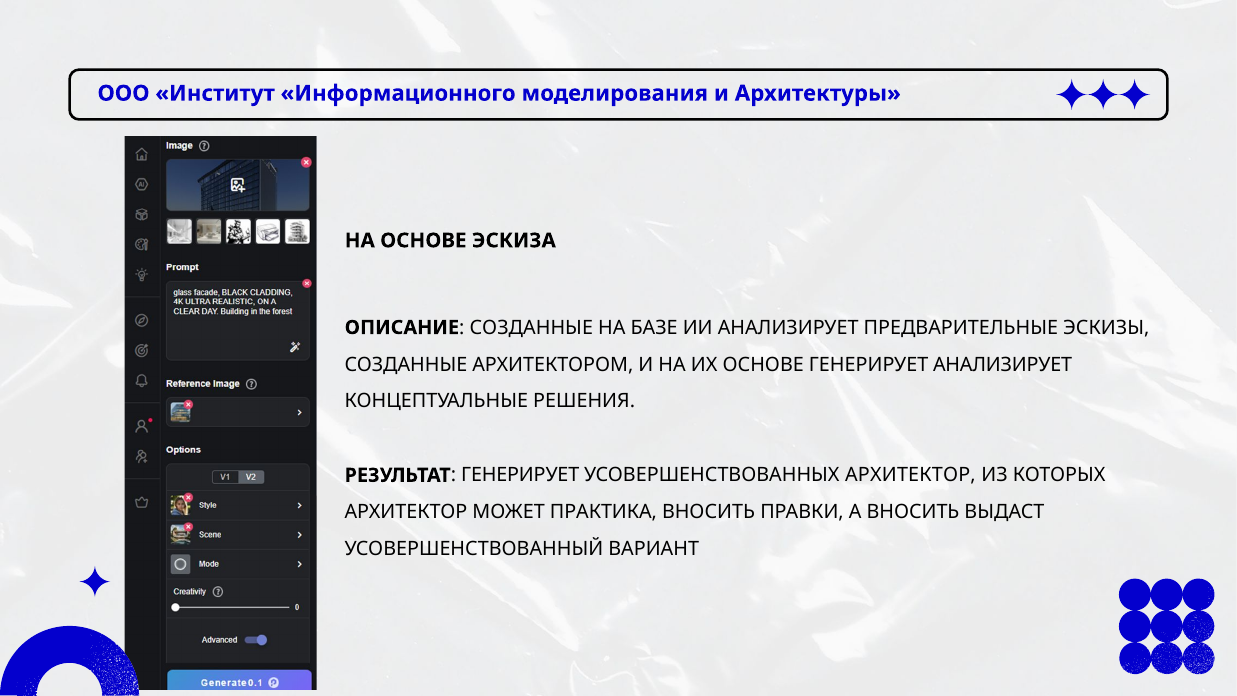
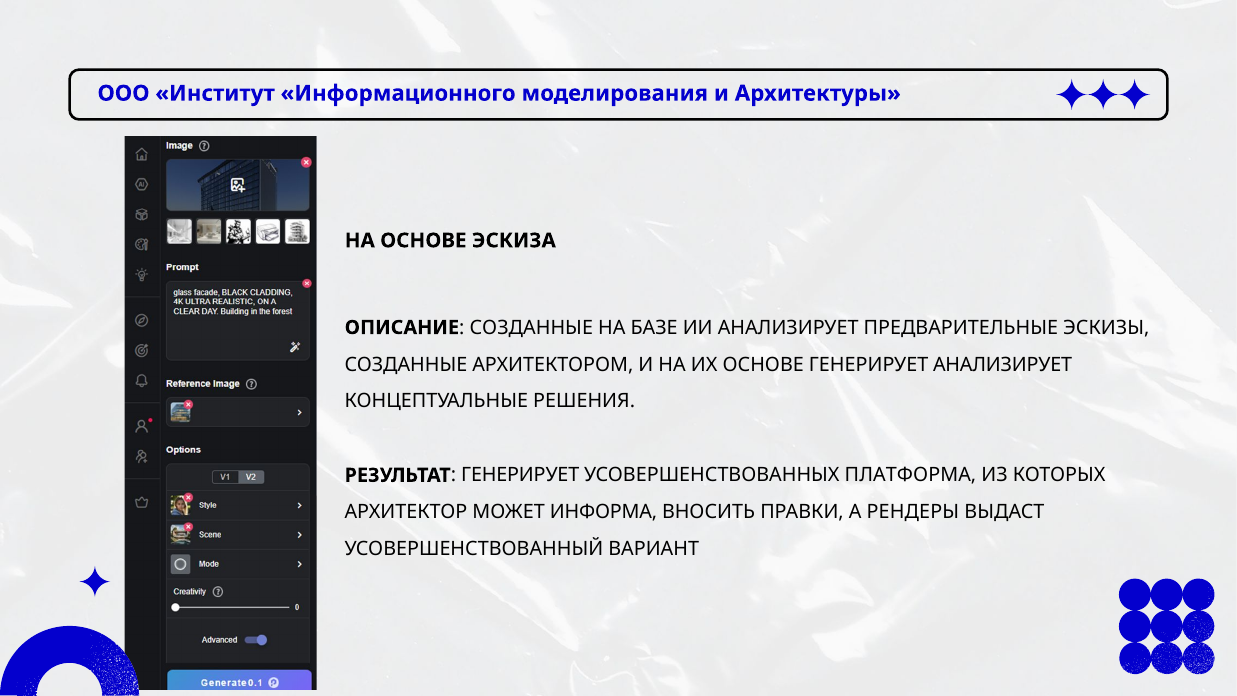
УСОВЕРШЕНСТВОВАННЫХ АРХИТЕКТОР: АРХИТЕКТОР -> ПЛАТФОРМА (910, 475)
ПРАКТИКА: ПРАКТИКА -> ИНФОРМА (603, 512)
А ВНОСИТЬ: ВНОСИТЬ -> РЕНДЕРЫ (913, 512)
